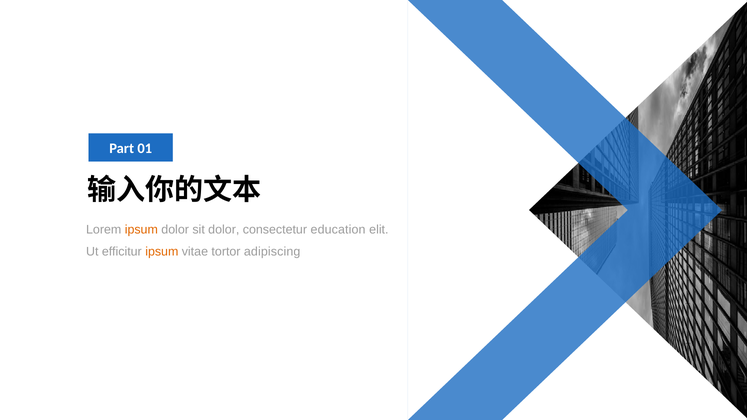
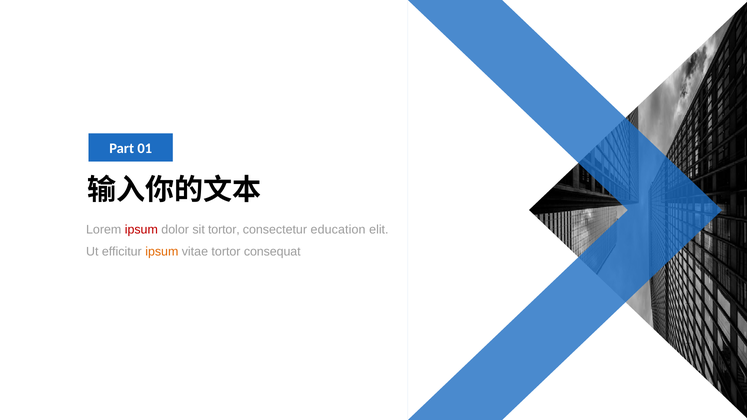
ipsum colour: orange -> red (141, 230)
sit dolor: dolor -> tortor (224, 230)
adipiscing: adipiscing -> consequat (272, 252)
